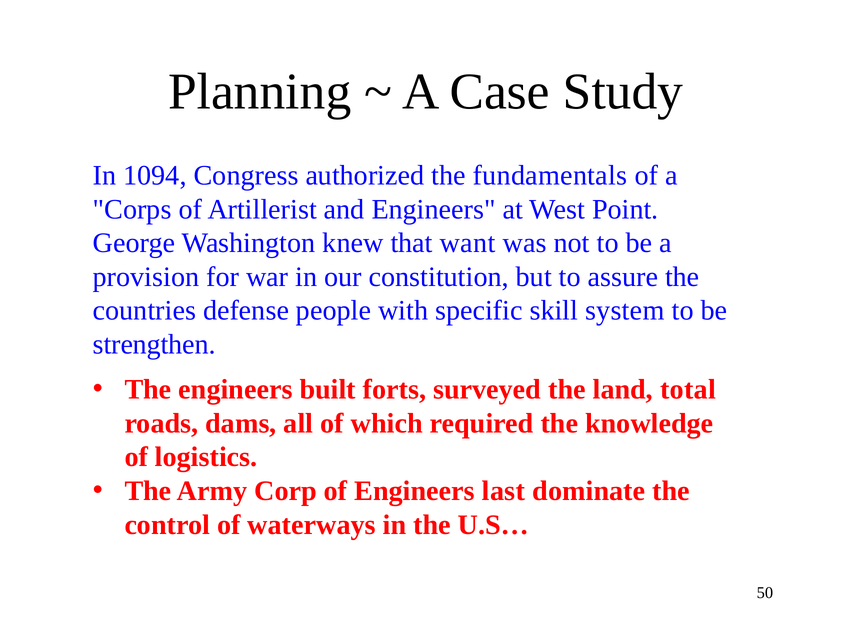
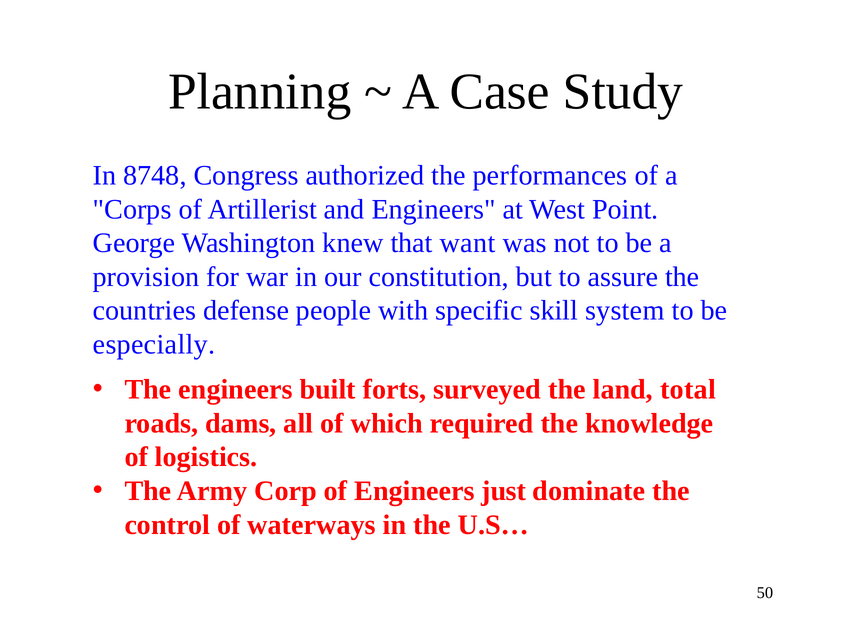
1094: 1094 -> 8748 (155, 175)
fundamentals: fundamentals -> performances (550, 175)
strengthen: strengthen -> especially (154, 344)
last: last -> just (504, 491)
